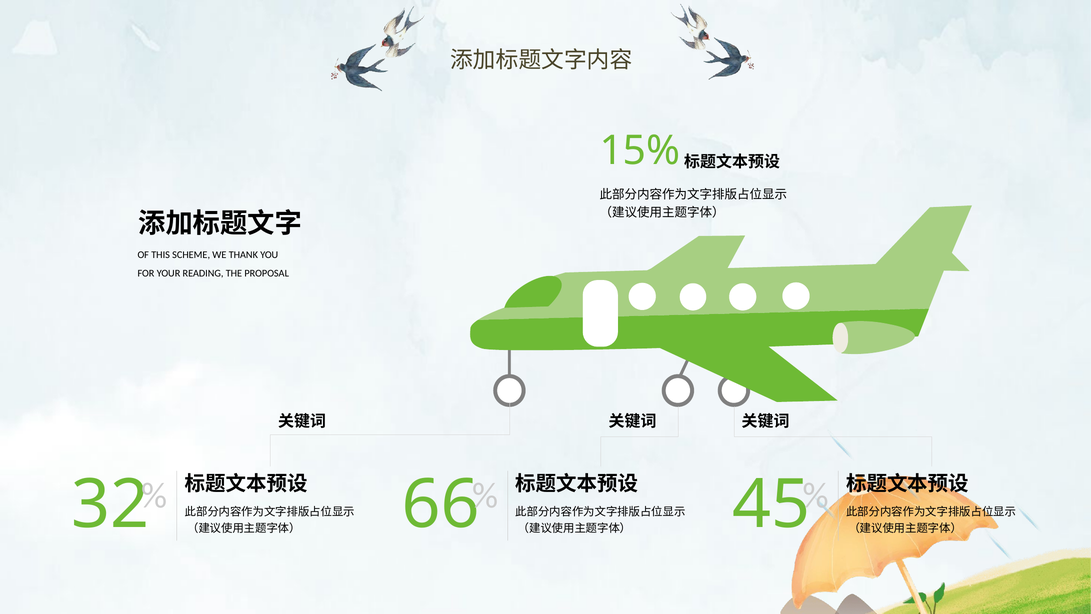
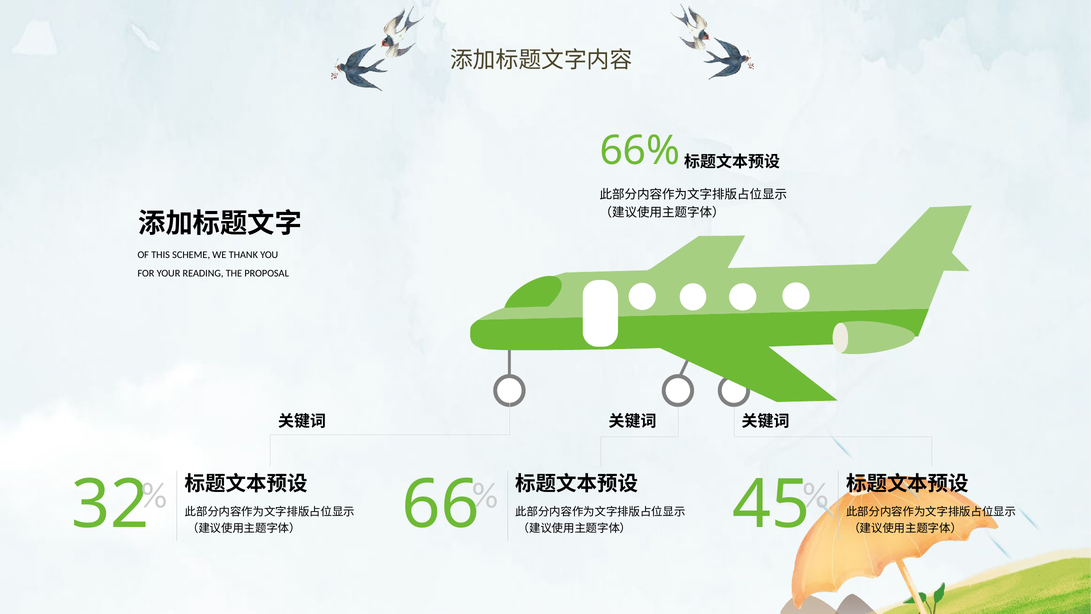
15%: 15% -> 66% (640, 151)
